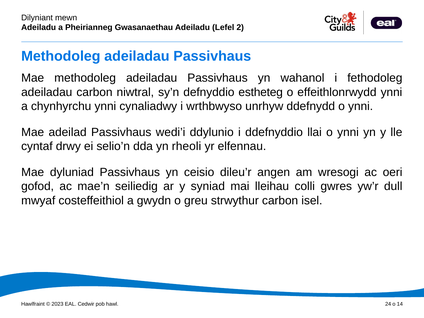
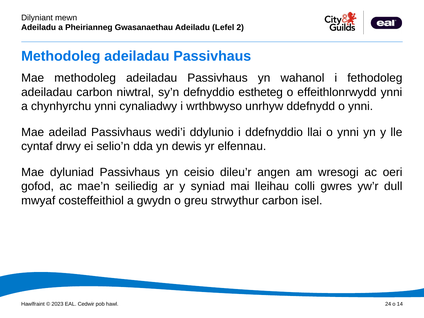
rheoli: rheoli -> dewis (187, 146)
